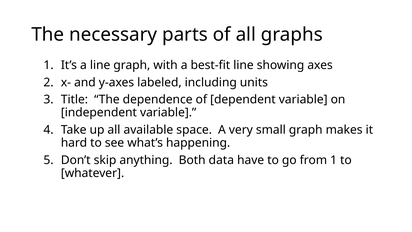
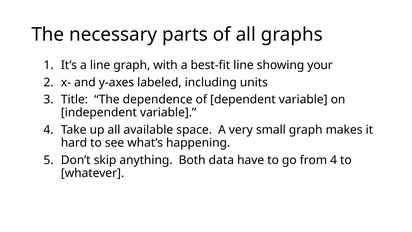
axes: axes -> your (320, 65)
from 1: 1 -> 4 (334, 160)
